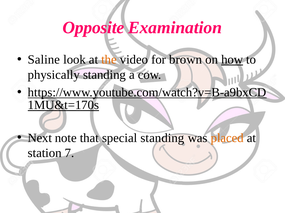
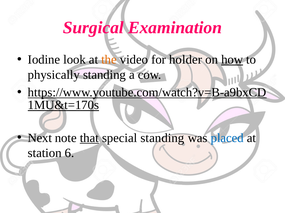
Opposite: Opposite -> Surgical (93, 28)
Saline: Saline -> Iodine (44, 60)
brown: brown -> holder (186, 60)
that underline: none -> present (89, 138)
placed colour: orange -> blue (227, 138)
7: 7 -> 6 (69, 154)
